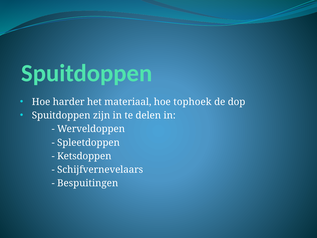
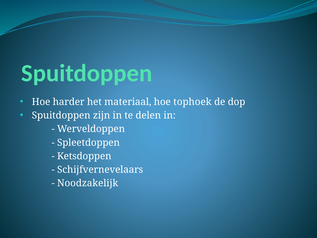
Bespuitingen: Bespuitingen -> Noodzakelijk (88, 183)
